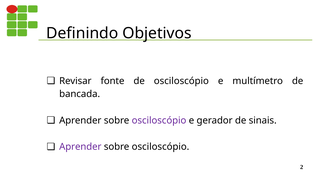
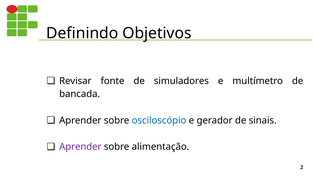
de osciloscópio: osciloscópio -> simuladores (181, 81)
osciloscópio colour: purple -> blue (159, 120)
osciloscópio: osciloscópio -> alimentação (160, 147)
